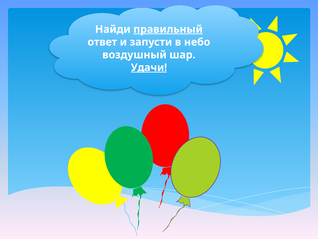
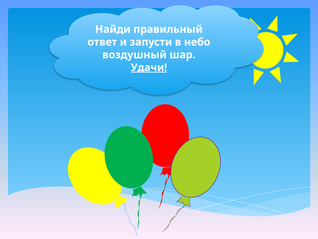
правильный underline: present -> none (168, 29)
